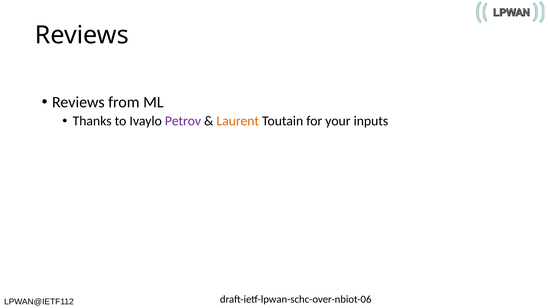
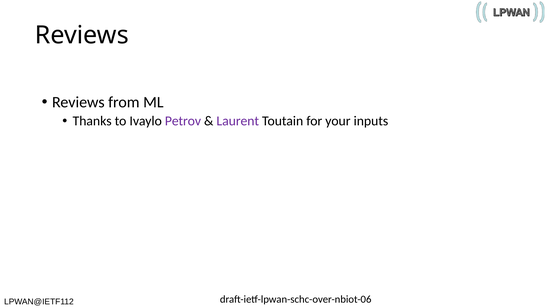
Laurent colour: orange -> purple (238, 121)
